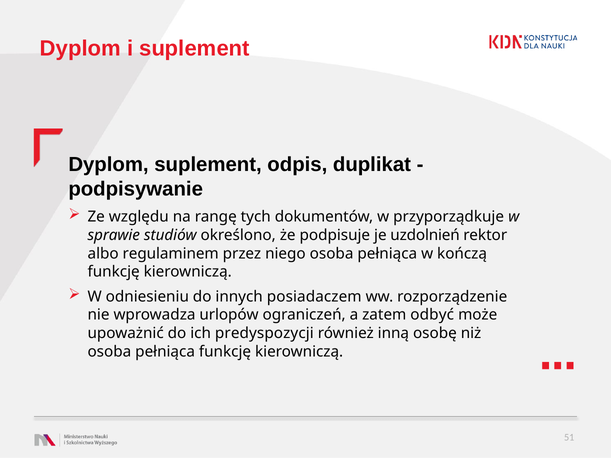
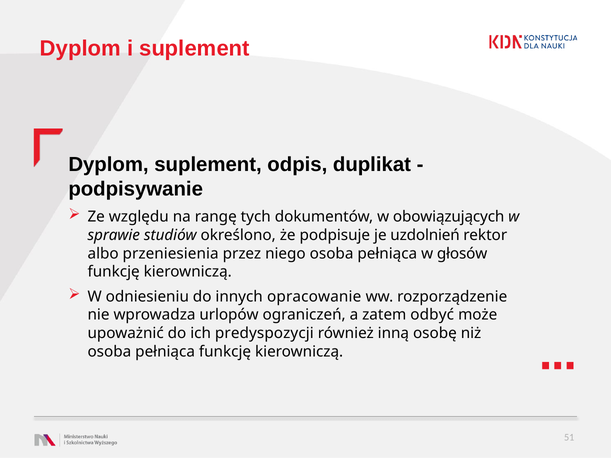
przyporządkuje: przyporządkuje -> obowiązujących (449, 217)
regulaminem: regulaminem -> przeniesienia (171, 254)
kończą: kończą -> głosów (462, 254)
posiadaczem: posiadaczem -> opracowanie (314, 297)
